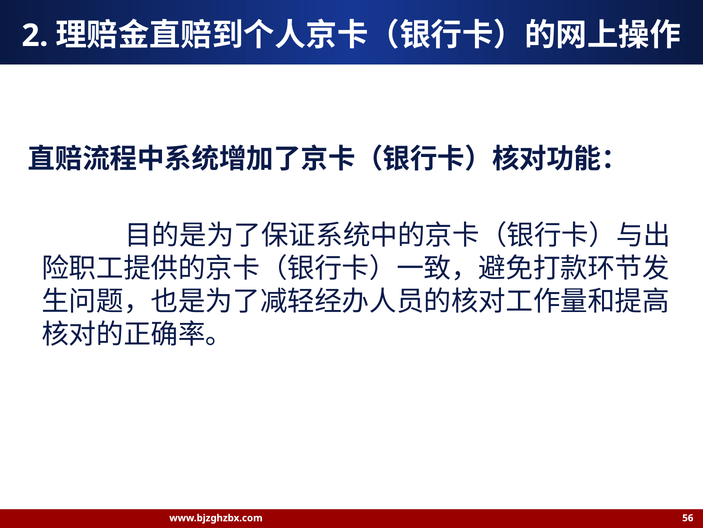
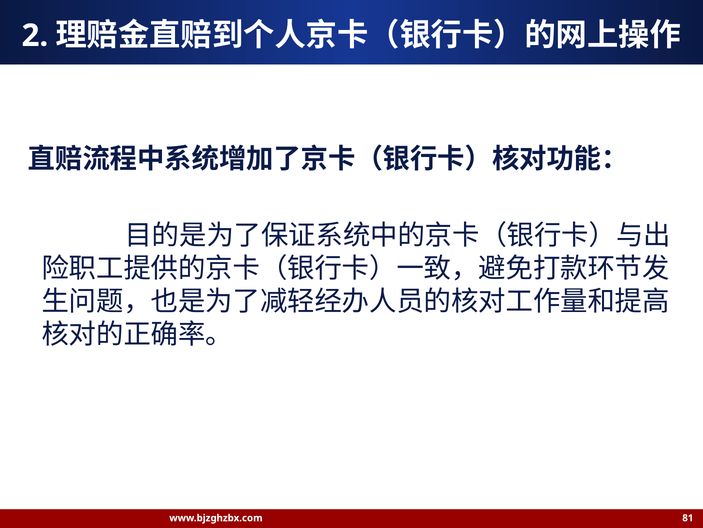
56: 56 -> 81 (688, 517)
